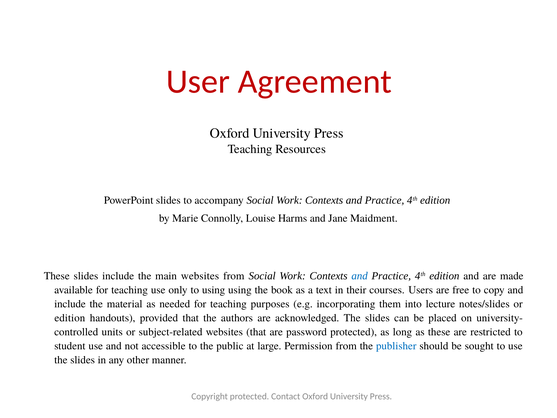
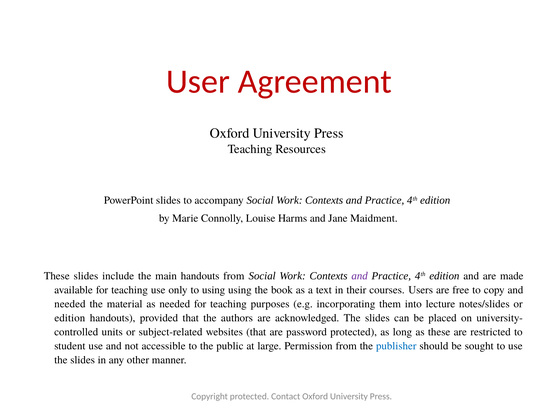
main websites: websites -> handouts (200, 276)
and colour: blue -> purple (360, 276)
include: include -> needed (70, 304)
